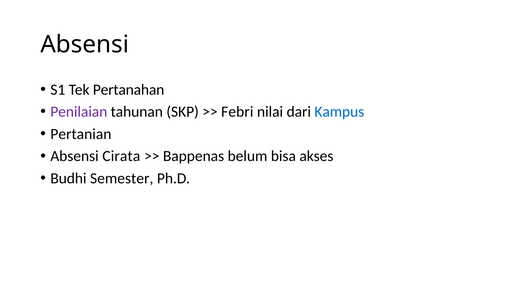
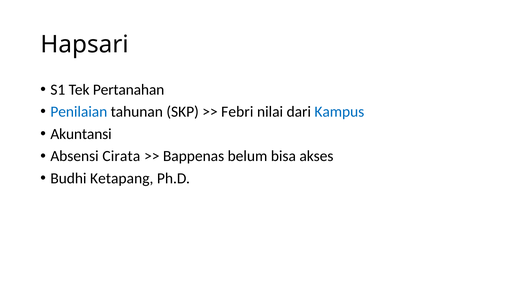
Absensi: Absensi -> Hapsari (85, 45)
Penilaian colour: purple -> blue (79, 112)
Pertanian: Pertanian -> Akuntansi (81, 134)
Semester: Semester -> Ketapang (122, 178)
